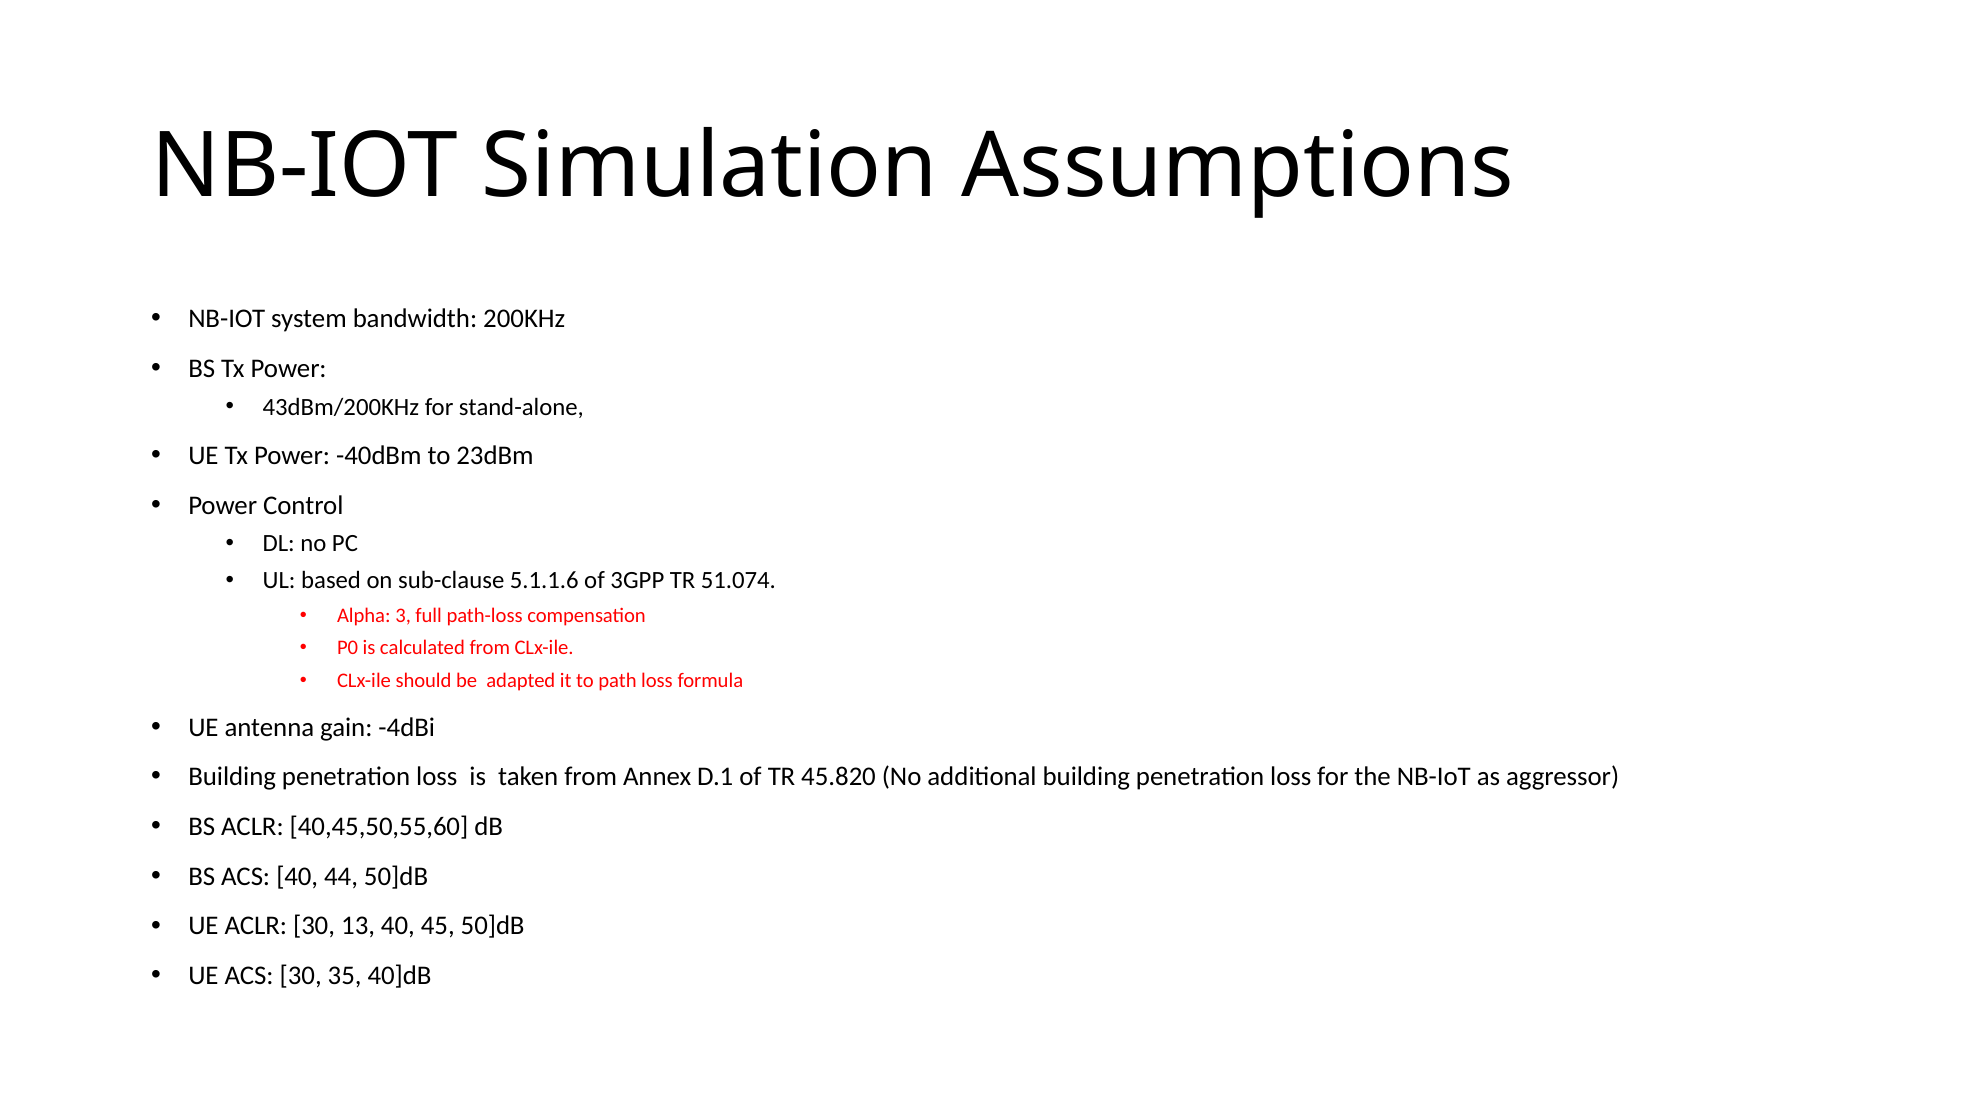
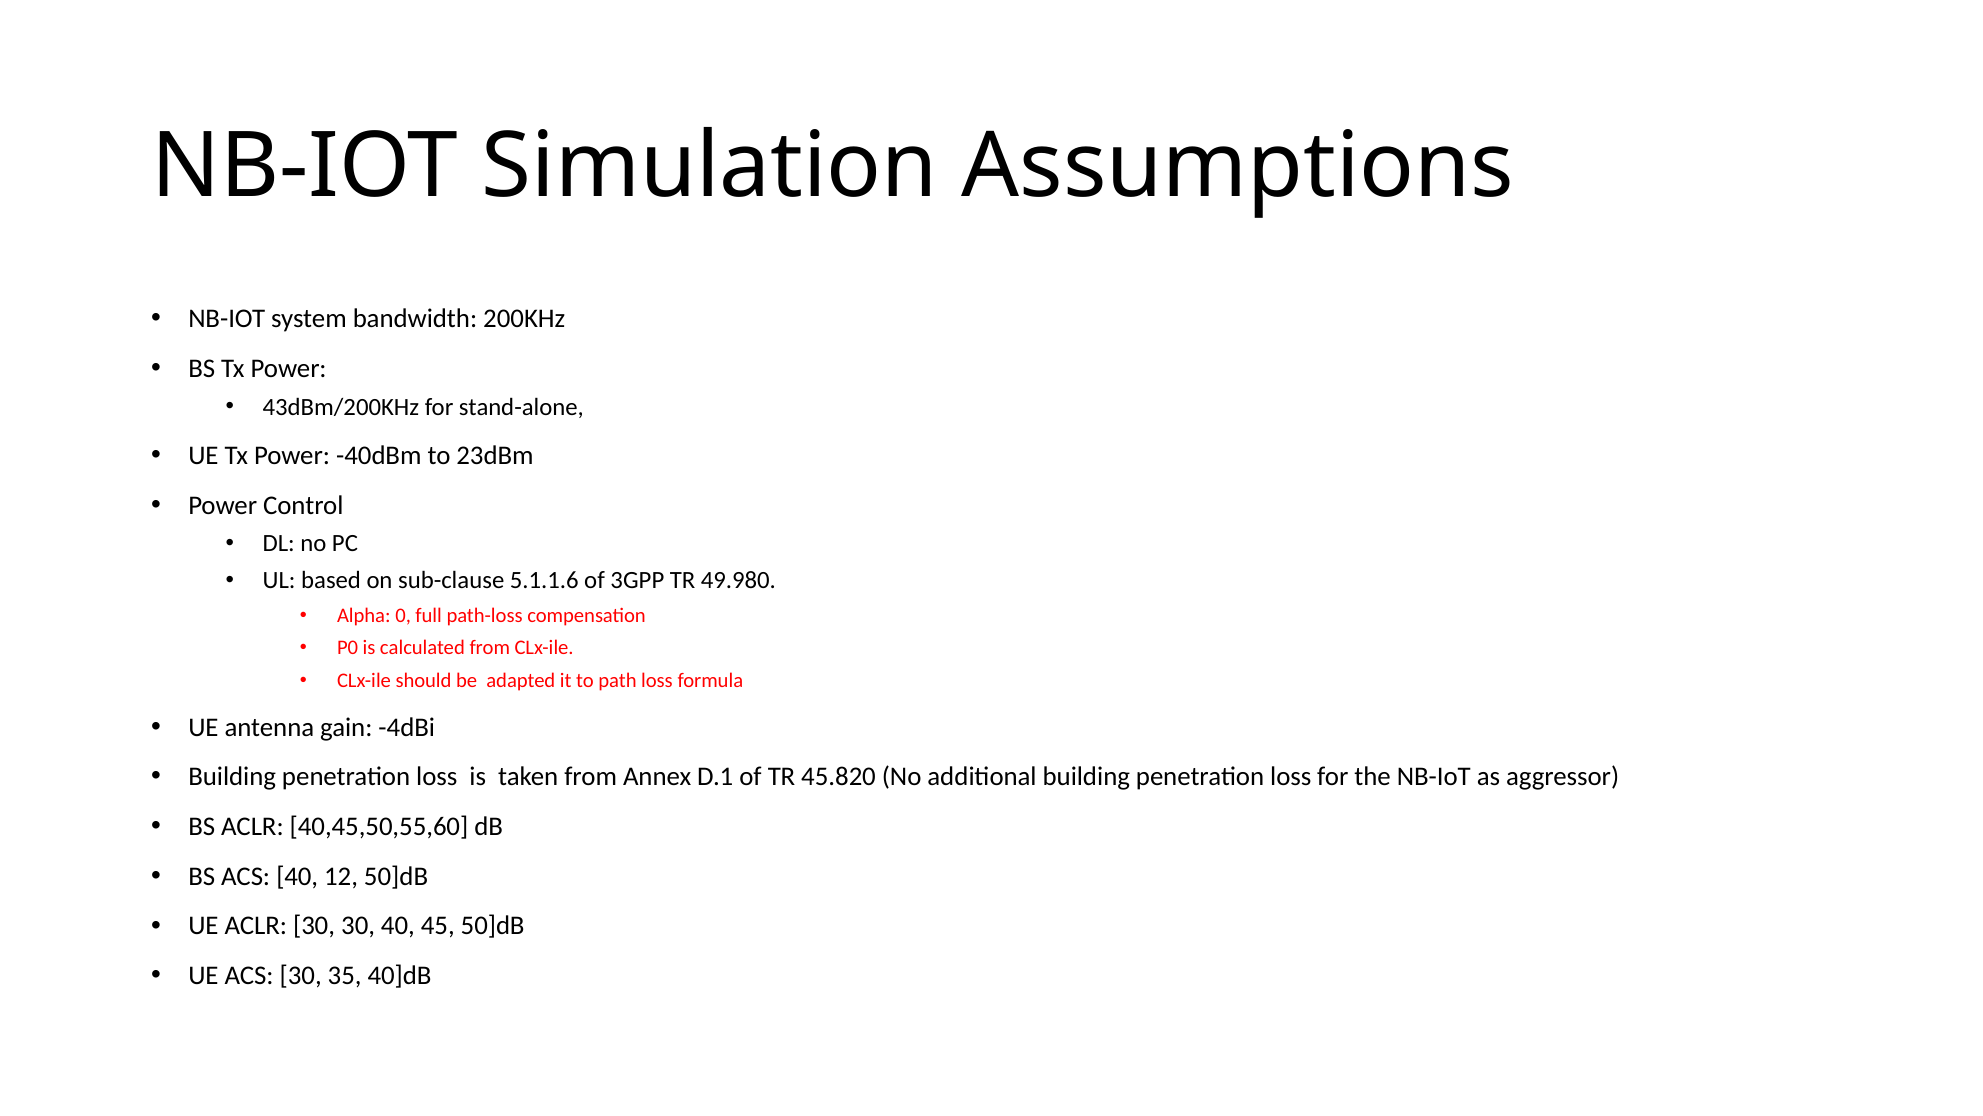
51.074: 51.074 -> 49.980 (738, 580)
3: 3 -> 0 (403, 615)
44: 44 -> 12 (341, 876)
30 13: 13 -> 30 (358, 926)
